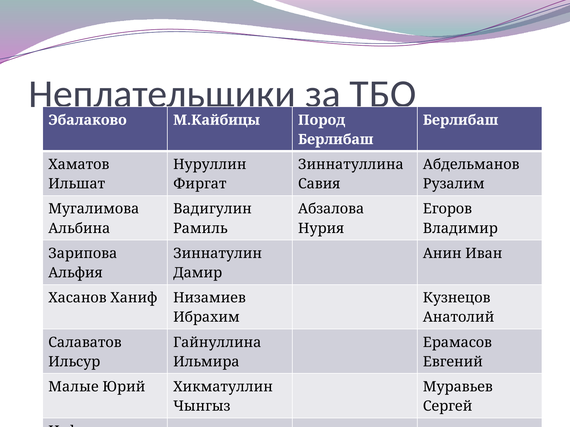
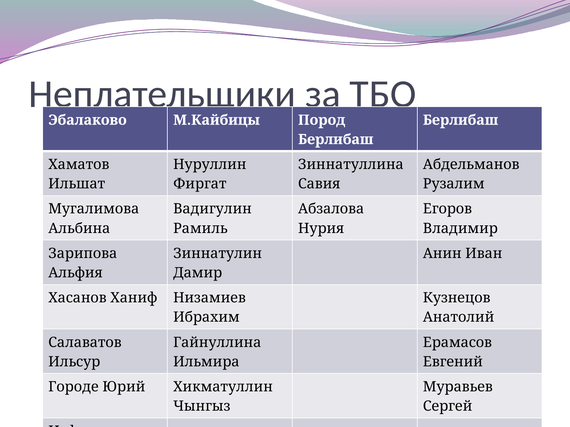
Малые: Малые -> Городе (73, 387)
